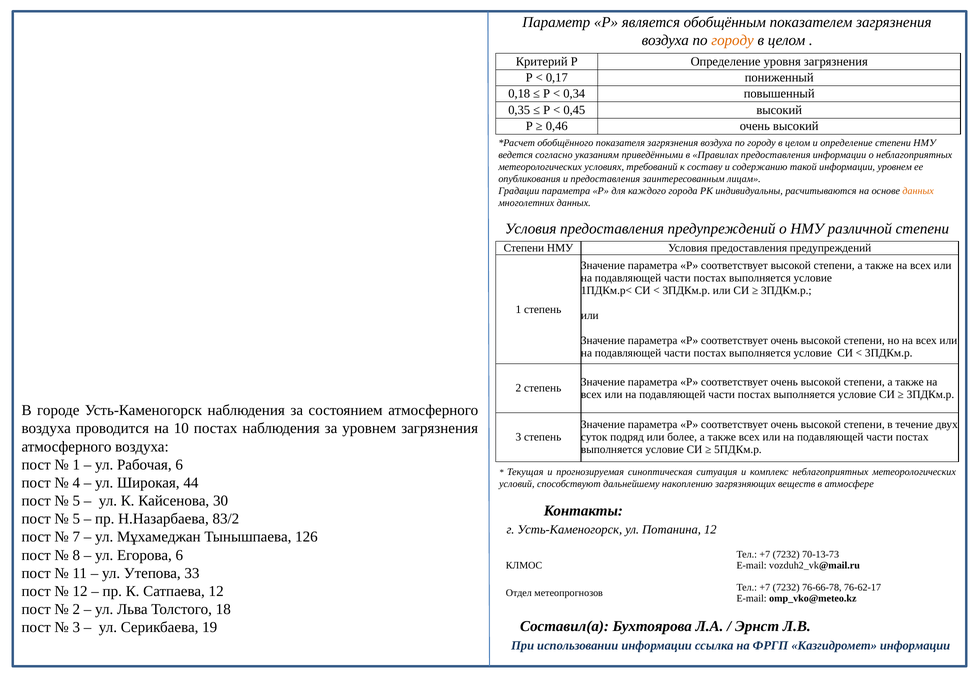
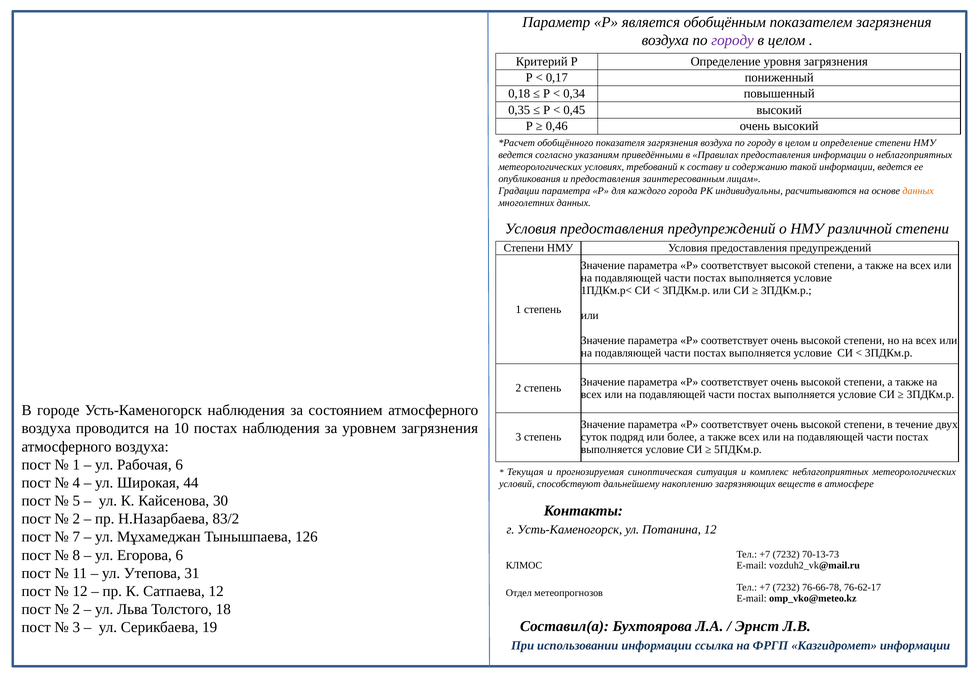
городу colour: orange -> purple (733, 40)
информации уровнем: уровнем -> ведется (895, 167)
5: 5 -> 2 (76, 519)
33: 33 -> 31 (192, 573)
